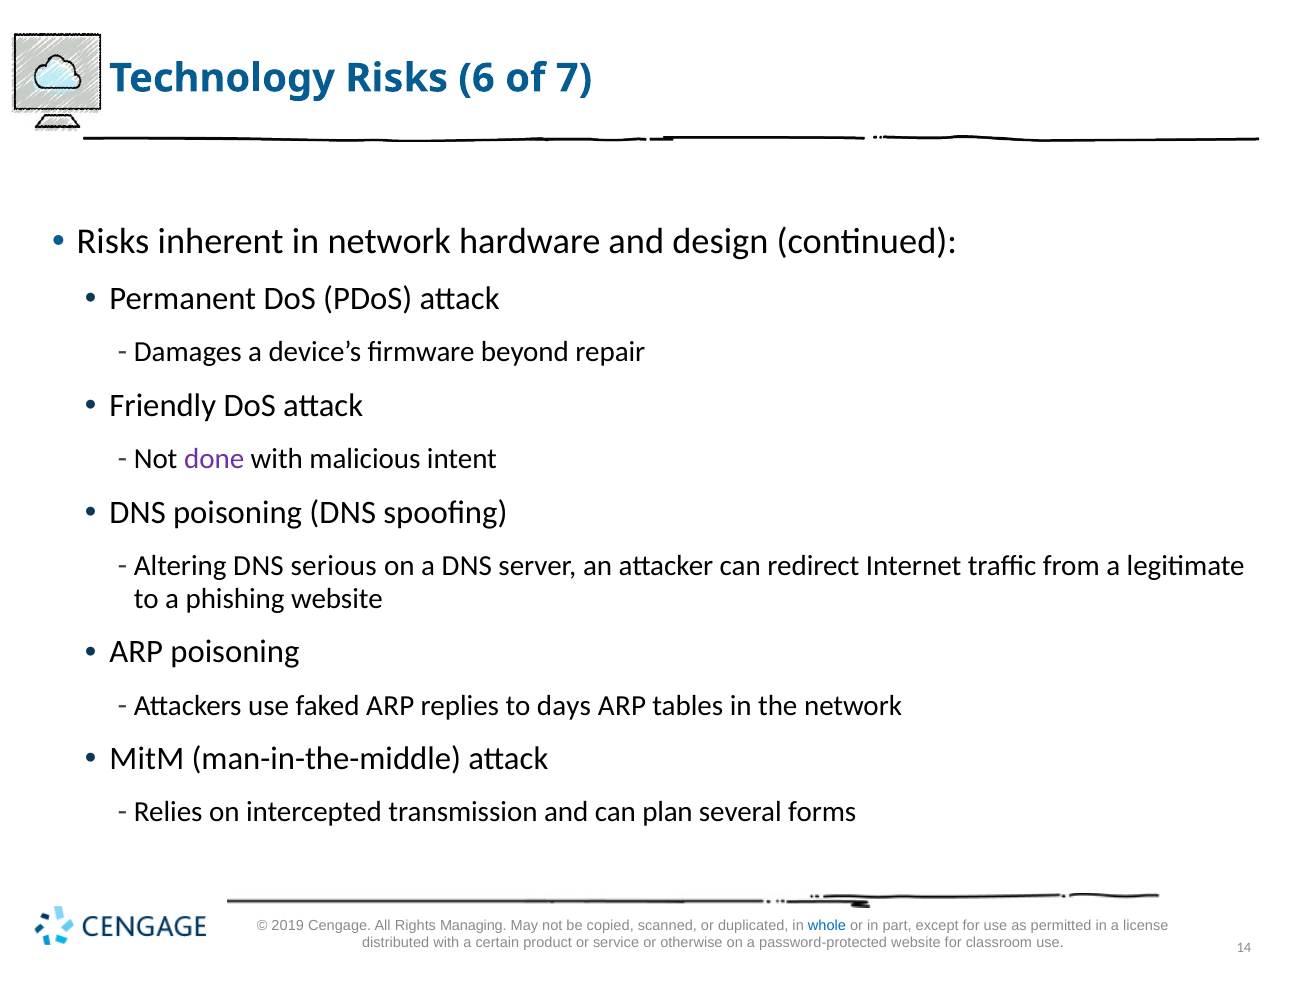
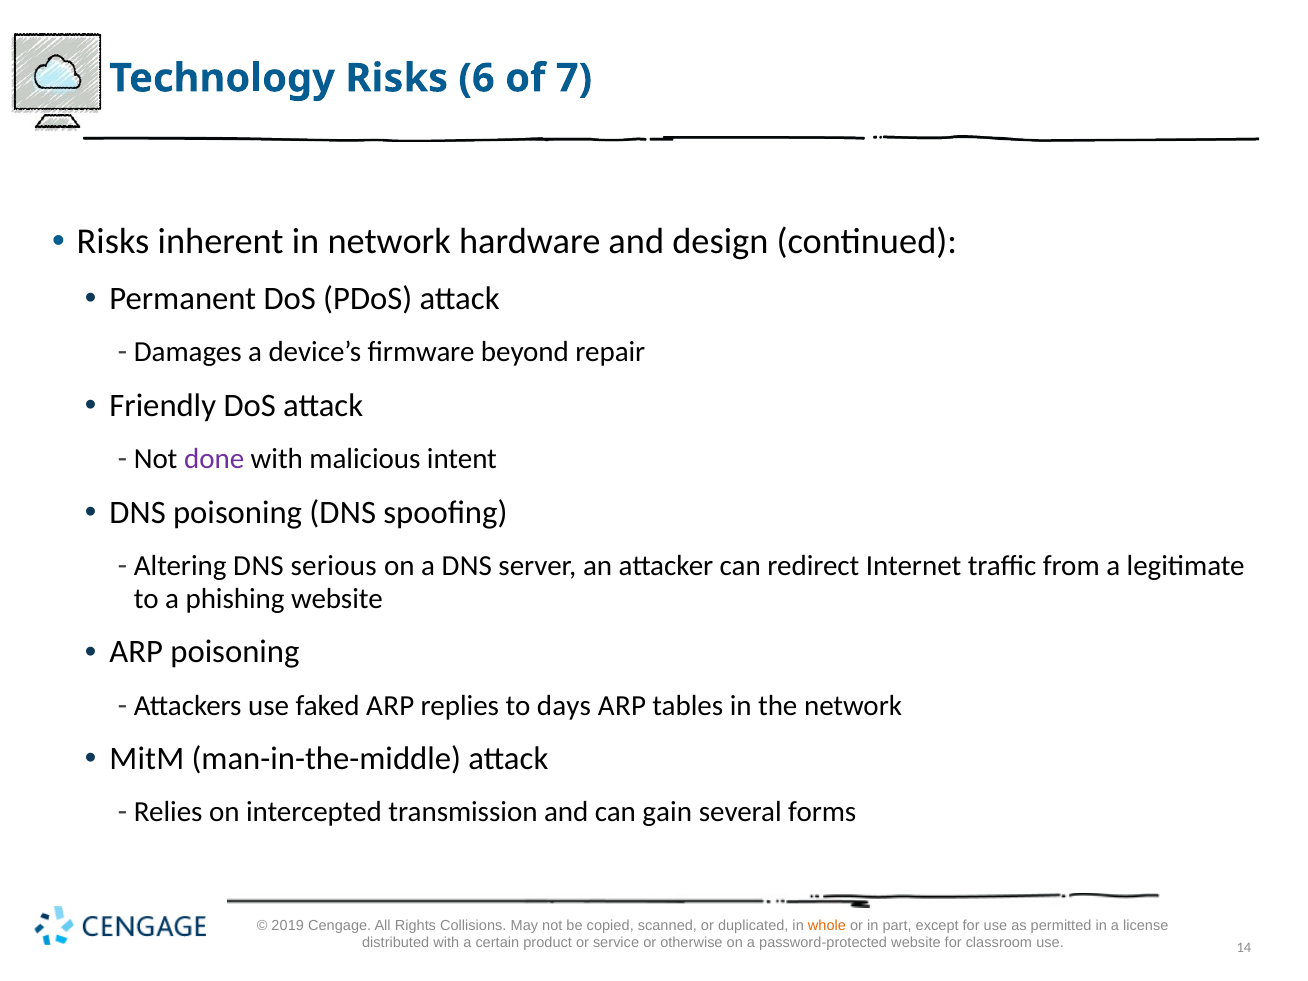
plan: plan -> gain (667, 812)
Managing: Managing -> Collisions (473, 925)
whole colour: blue -> orange (827, 925)
